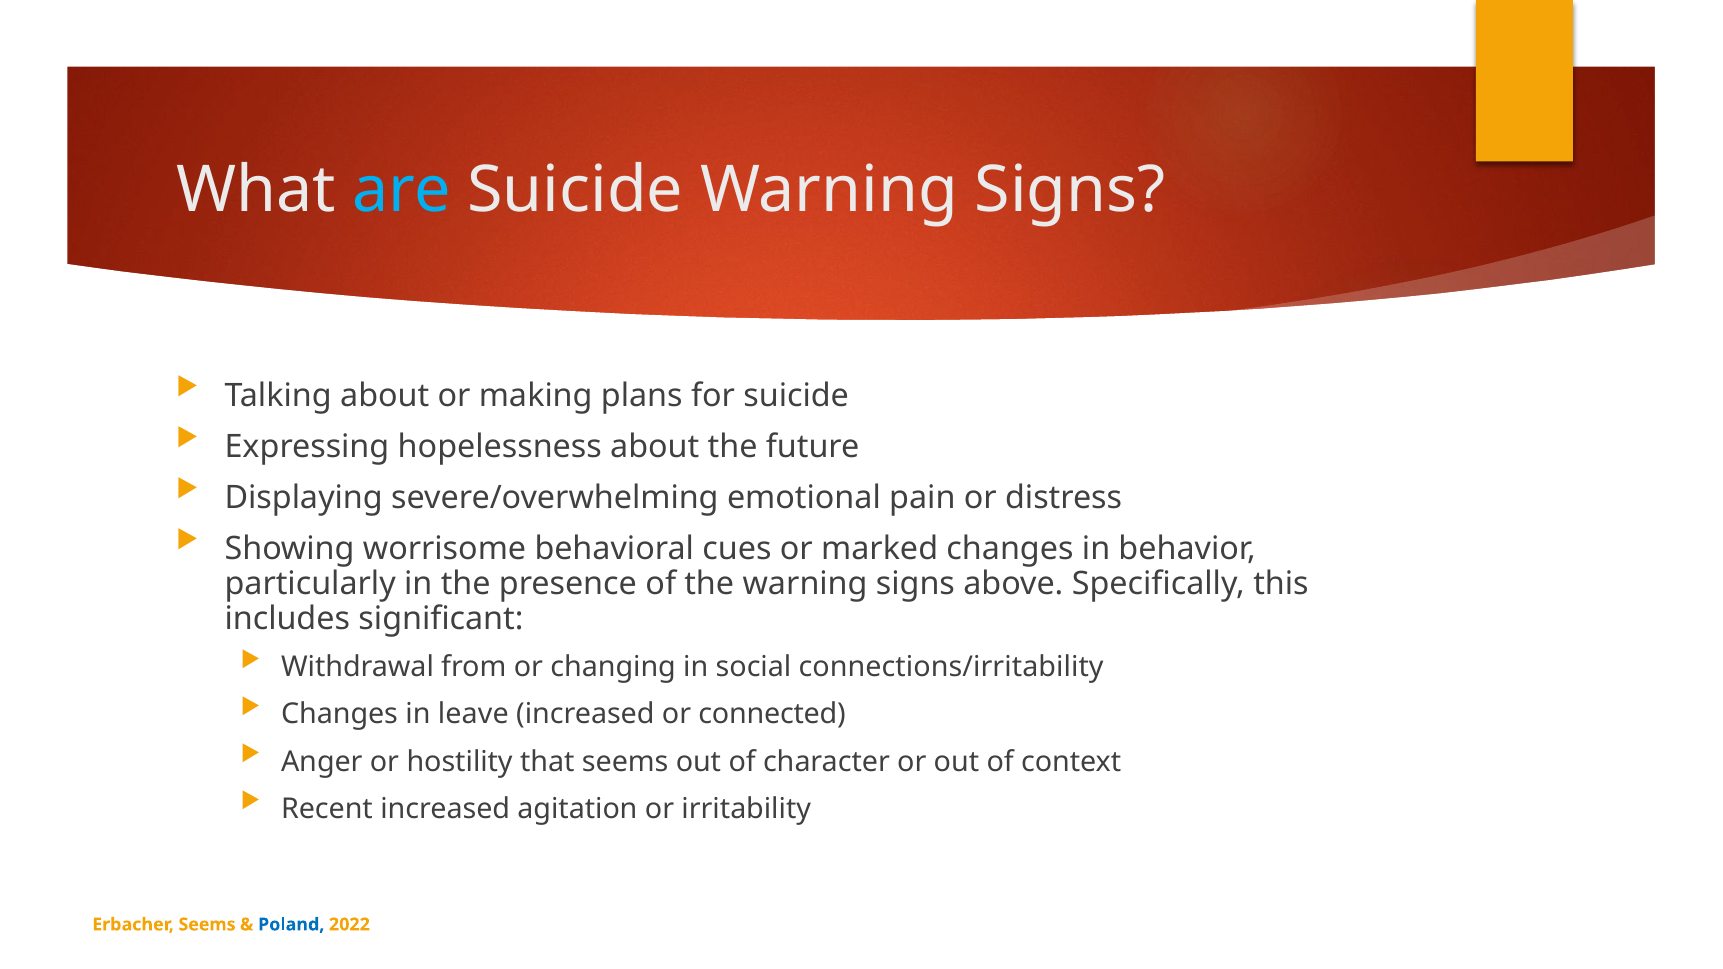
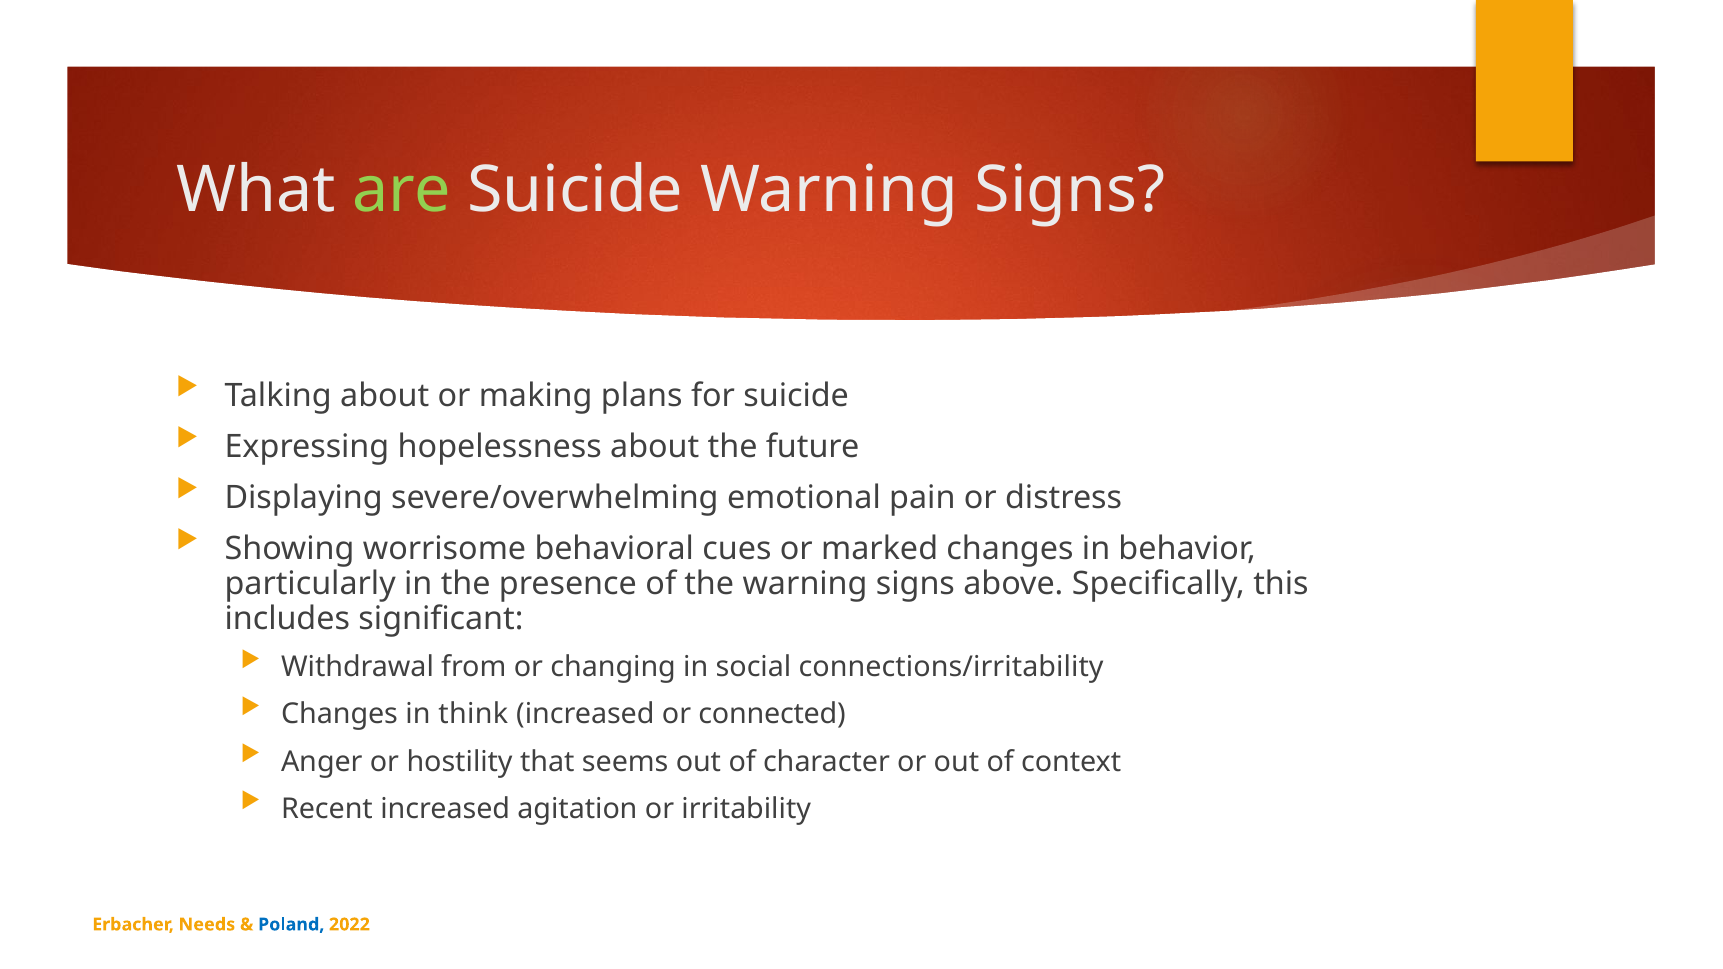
are colour: light blue -> light green (402, 190)
leave: leave -> think (473, 715)
Erbacher Seems: Seems -> Needs (207, 925)
